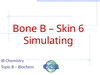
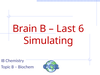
Bone: Bone -> Brain (25, 29)
Skin: Skin -> Last (66, 29)
